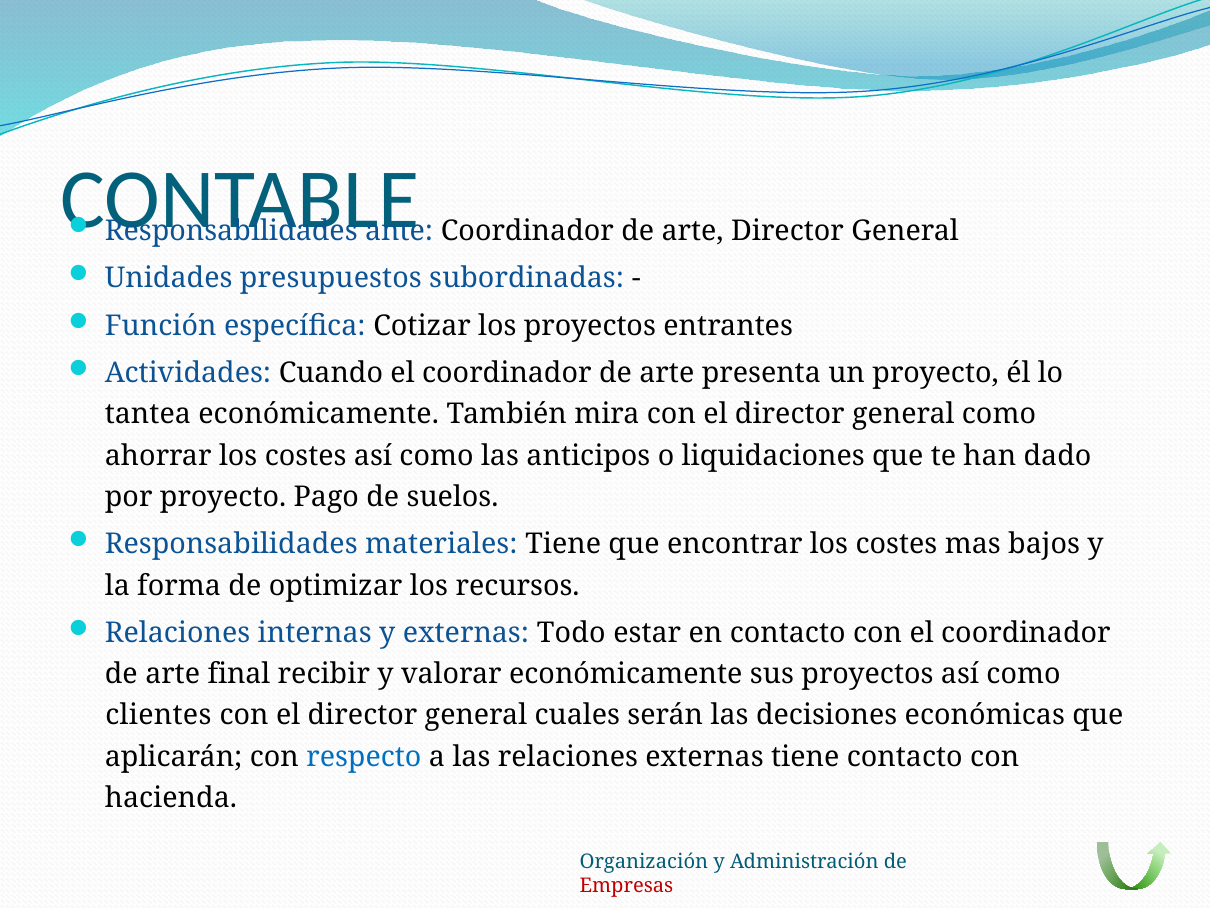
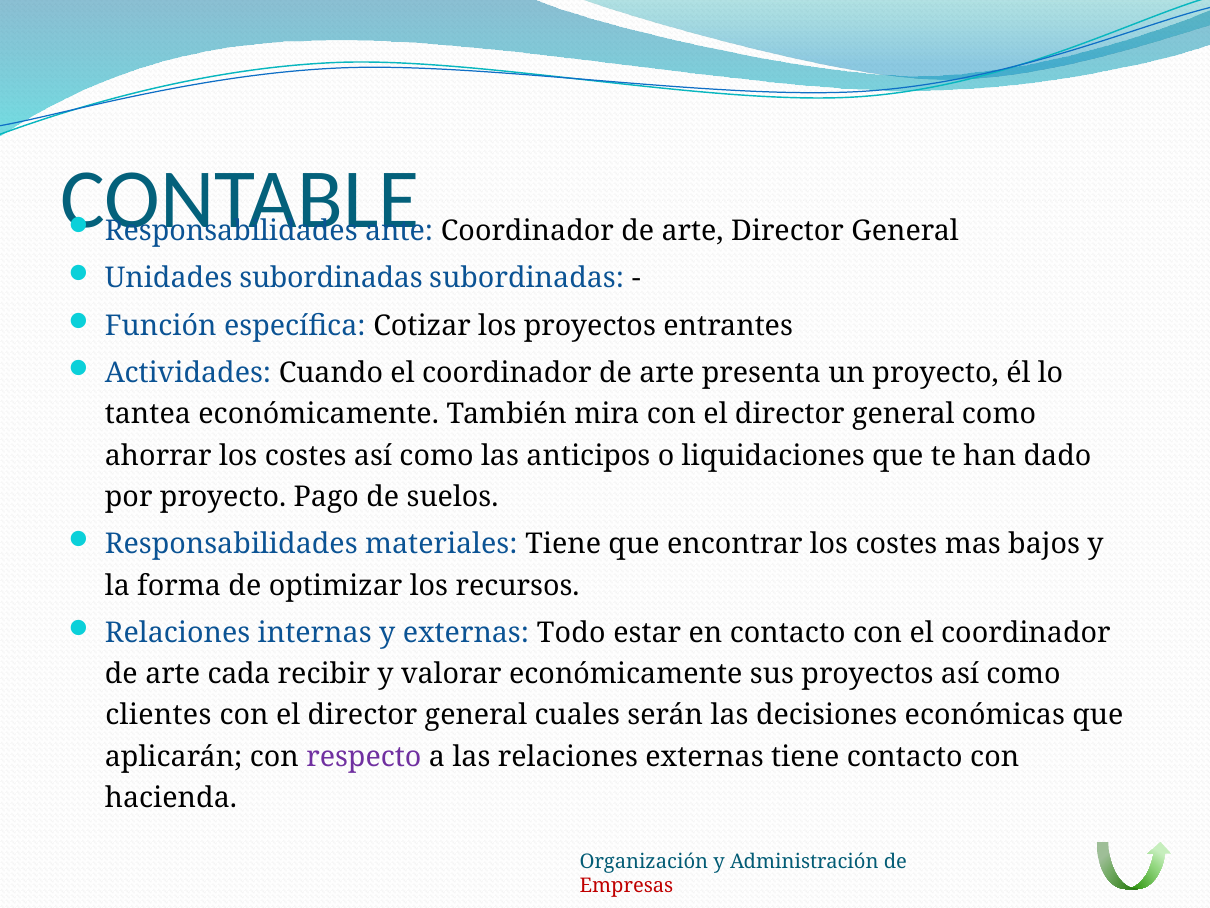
Unidades presupuestos: presupuestos -> subordinadas (331, 278)
final: final -> cada (239, 674)
respecto colour: blue -> purple (364, 756)
